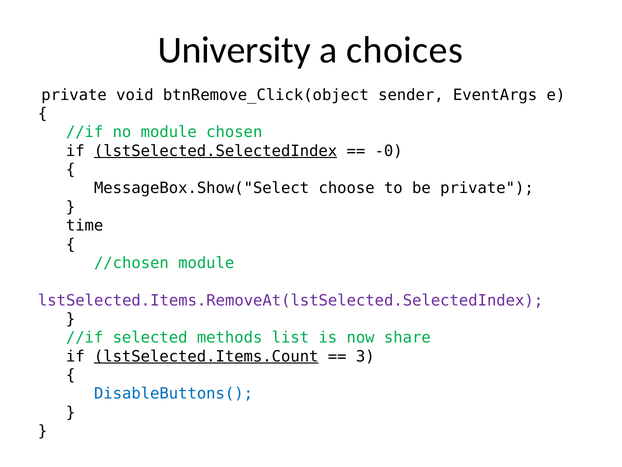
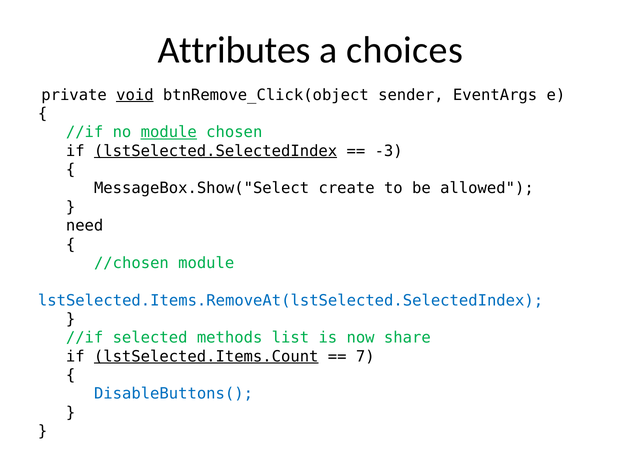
University: University -> Attributes (234, 50)
void underline: none -> present (135, 95)
module underline: none -> present (169, 132)
-0: -0 -> -3 (389, 151)
choose: choose -> create (347, 188)
be private: private -> allowed (487, 188)
time: time -> need (85, 225)
lstSelected.Items.RemoveAt(lstSelected.SelectedIndex colour: purple -> blue (291, 300)
3: 3 -> 7 (365, 356)
